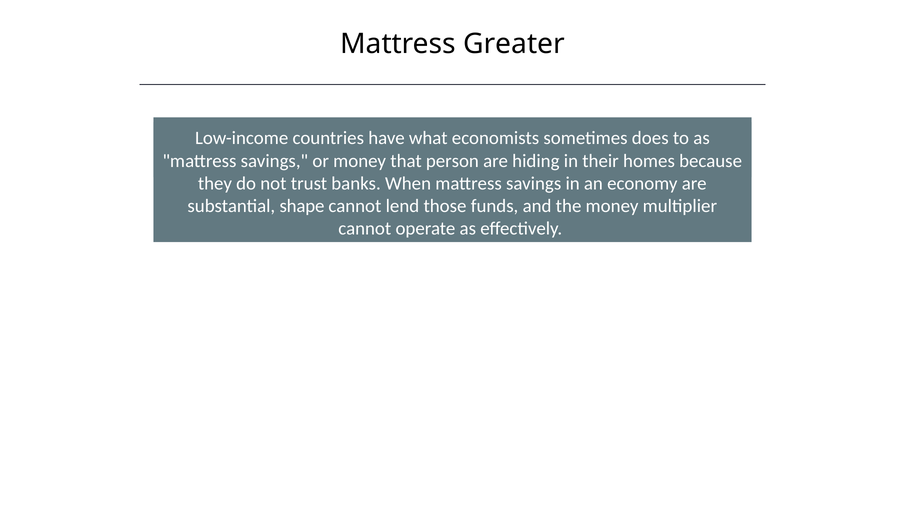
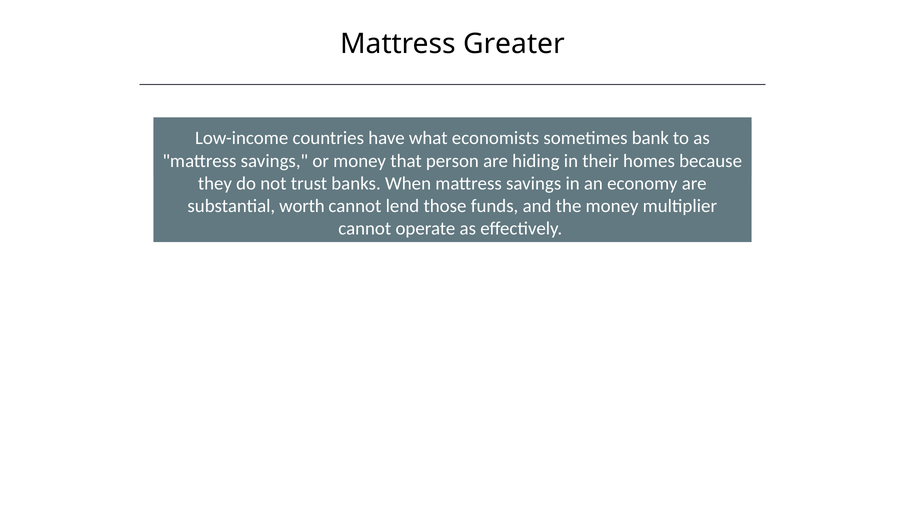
does: does -> bank (650, 138)
shape: shape -> worth (302, 206)
